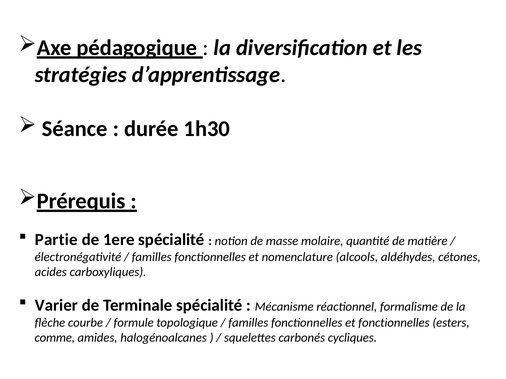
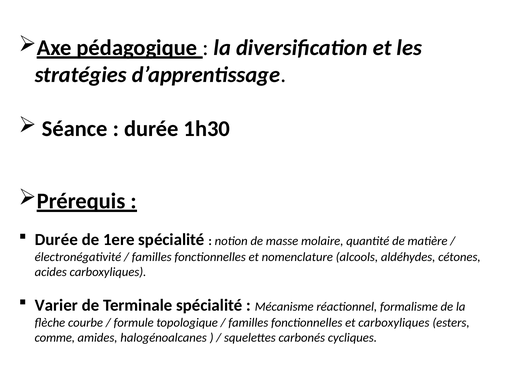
Partie: Partie -> Durée (56, 240)
et fonctionnelles: fonctionnelles -> carboxyliques (394, 323)
